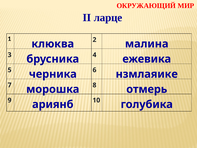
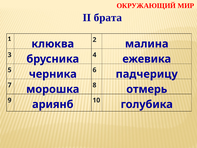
ларце: ларце -> брата (108, 18)
нзмлаяике: нзмлаяике -> падчерицу (147, 74)
